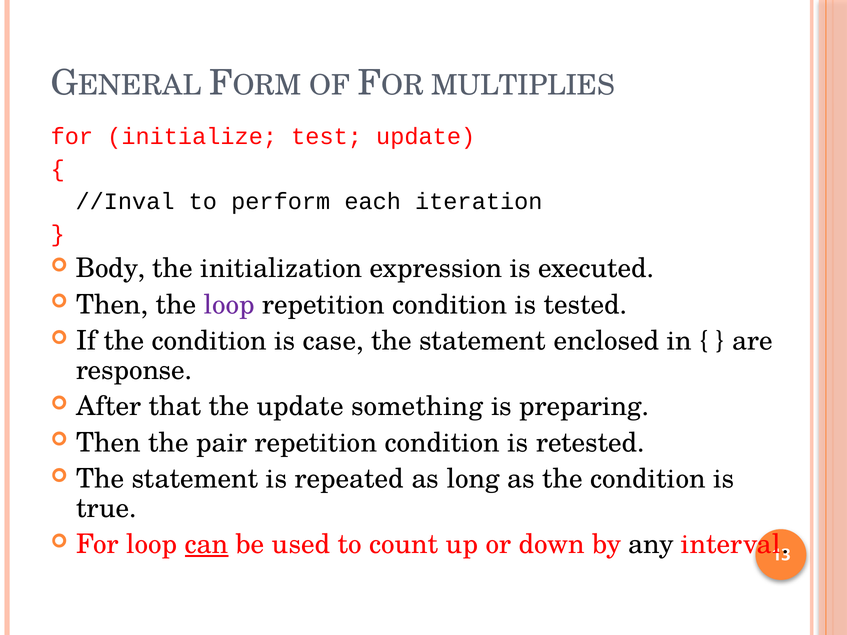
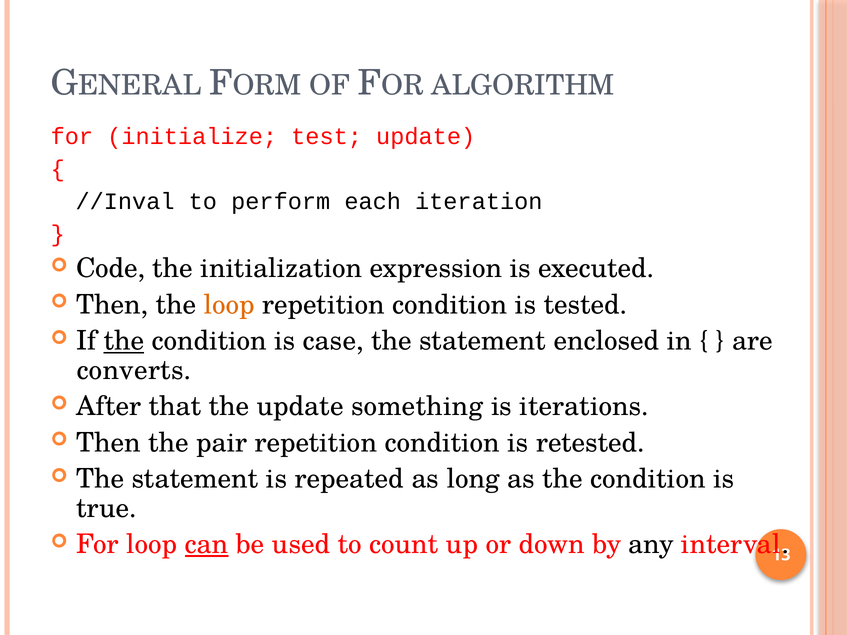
MULTIPLIES: MULTIPLIES -> ALGORITHM (523, 85)
Body: Body -> Code (111, 269)
loop colour: purple -> orange (229, 305)
the underline: none -> present (124, 341)
response: response -> converts (134, 370)
preparing: preparing -> iterations (584, 407)
